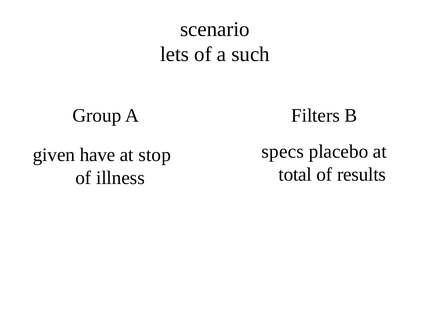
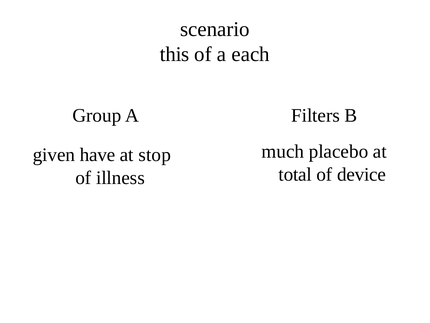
lets: lets -> this (175, 54)
such: such -> each (251, 54)
specs: specs -> much (283, 151)
results: results -> device (362, 174)
